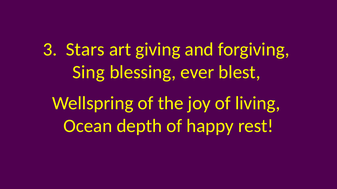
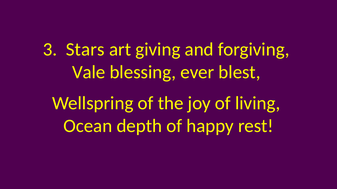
Sing: Sing -> Vale (89, 72)
